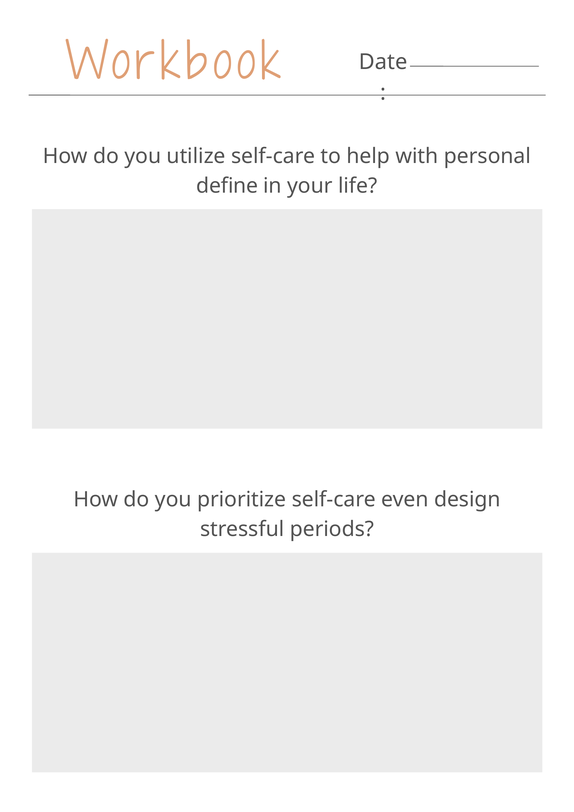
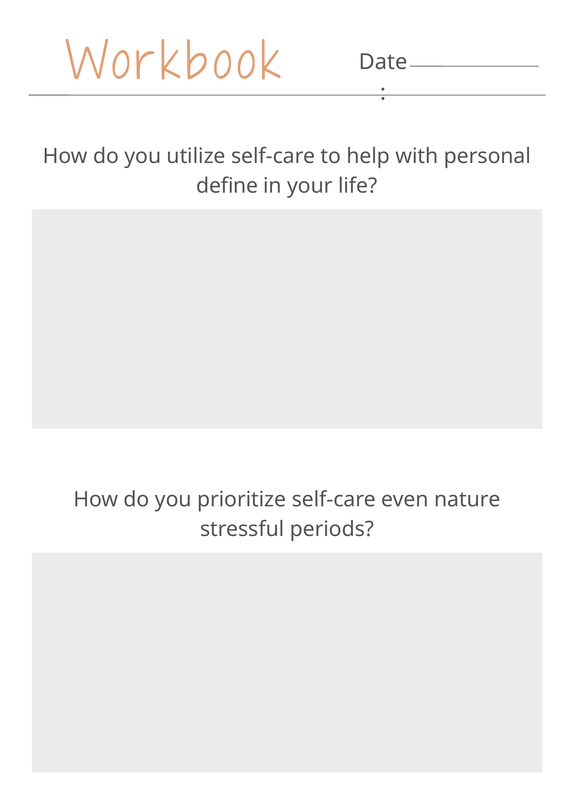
design: design -> nature (467, 500)
